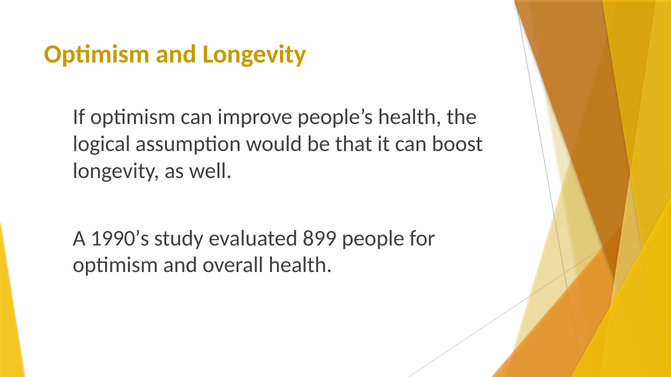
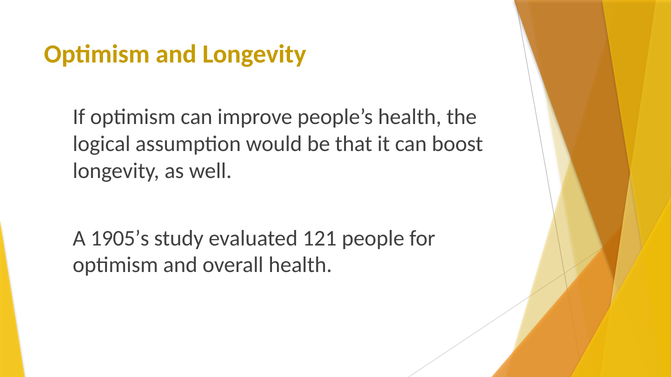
1990’s: 1990’s -> 1905’s (120, 239)
899: 899 -> 121 (320, 239)
